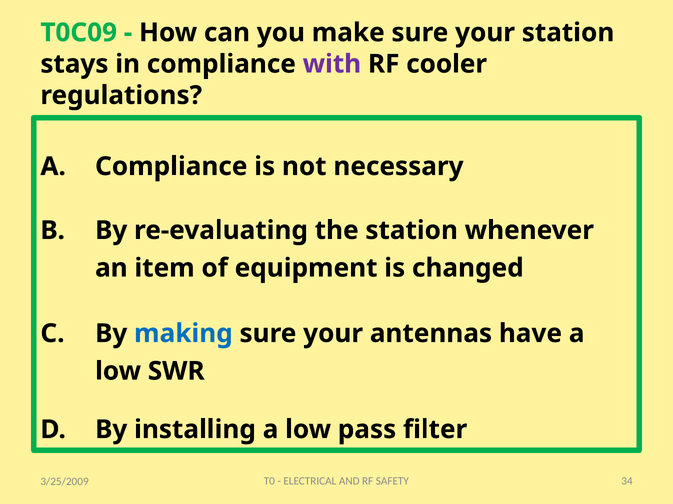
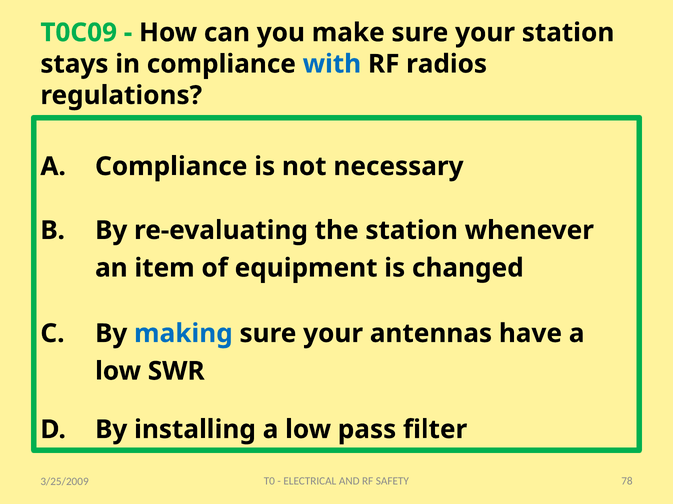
with colour: purple -> blue (332, 64)
cooler: cooler -> radios (447, 64)
34: 34 -> 78 (627, 482)
